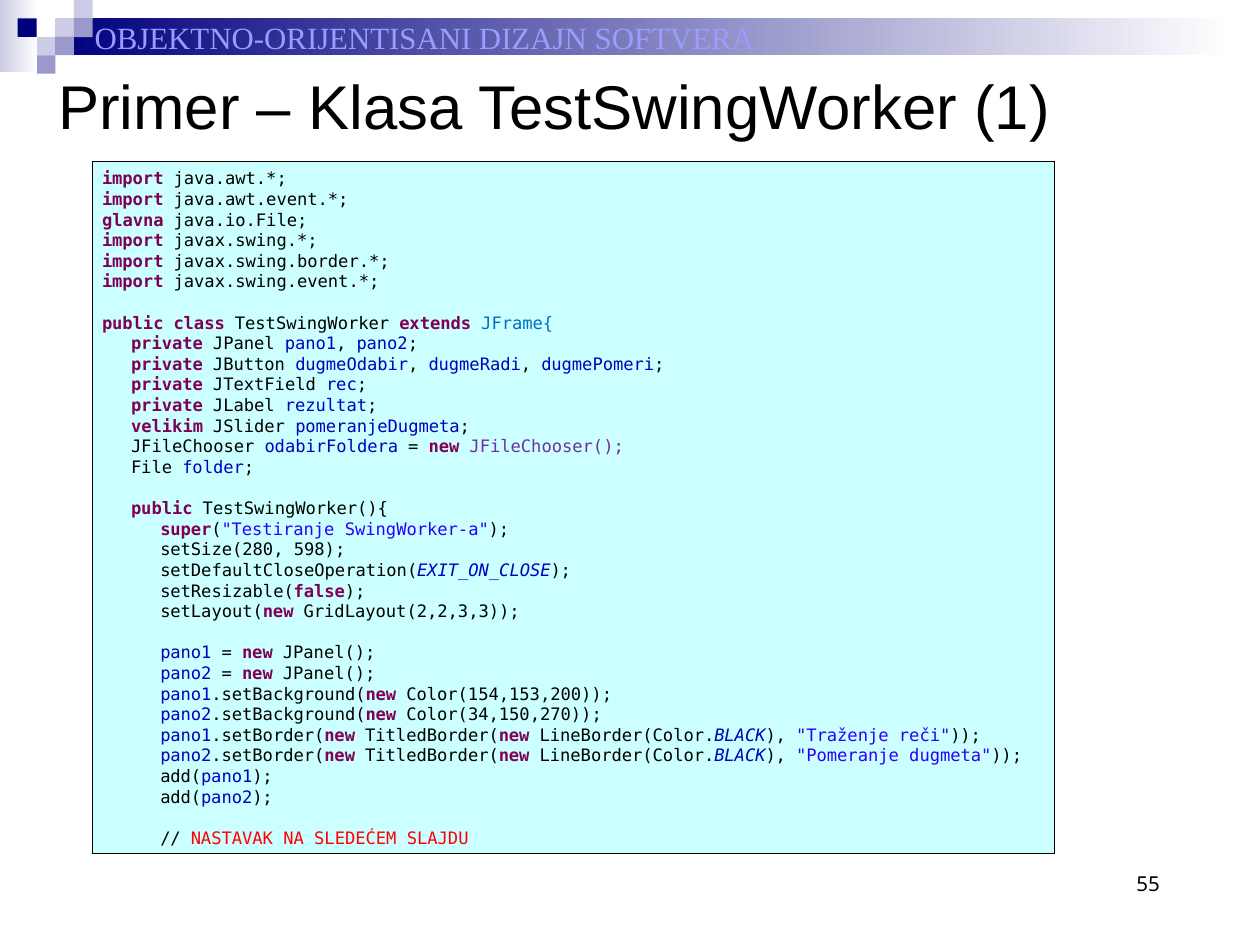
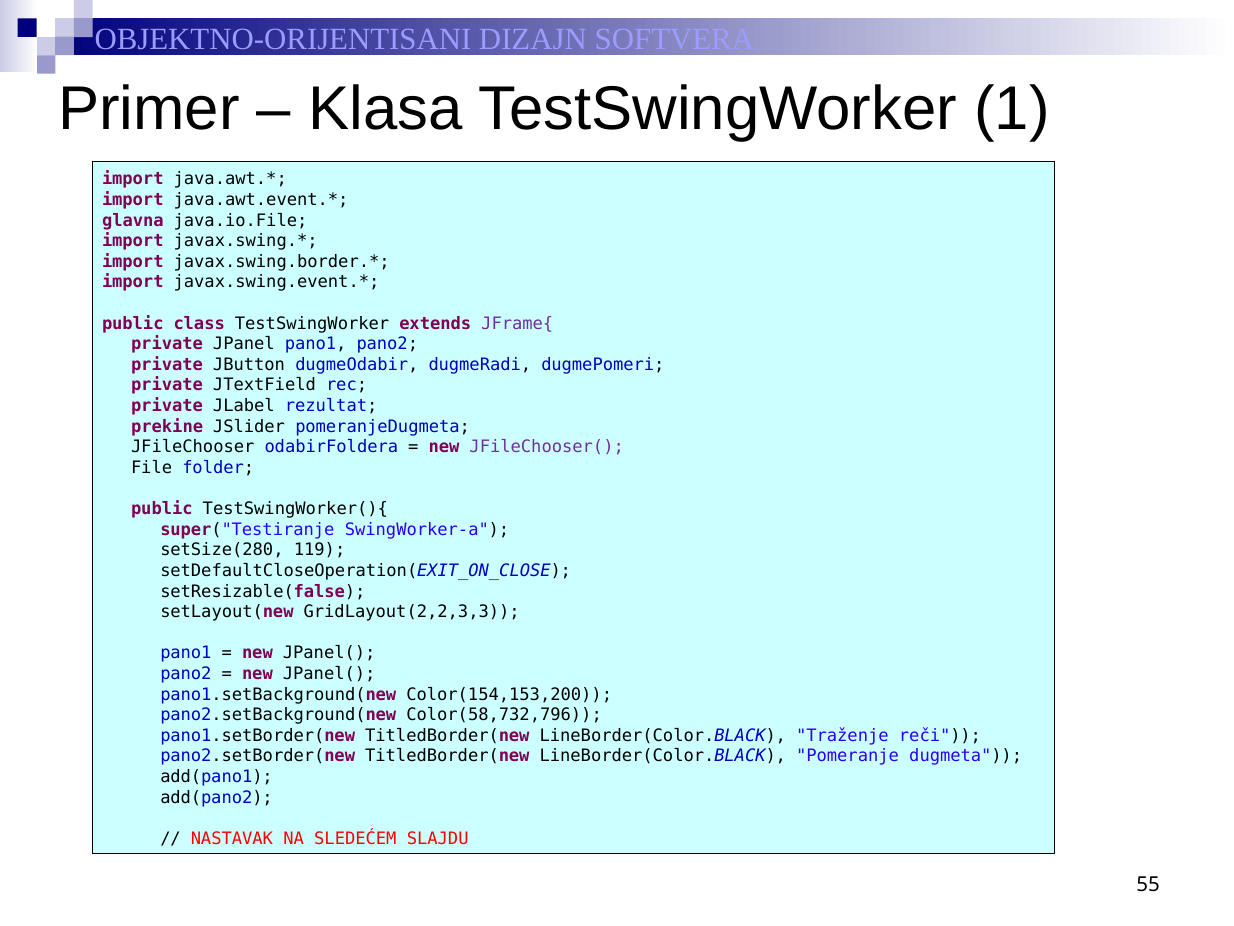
JFrame{ colour: blue -> purple (517, 323)
velikim: velikim -> prekine (167, 426)
598: 598 -> 119 (320, 550)
Color(34,150,270: Color(34,150,270 -> Color(58,732,796 (504, 715)
